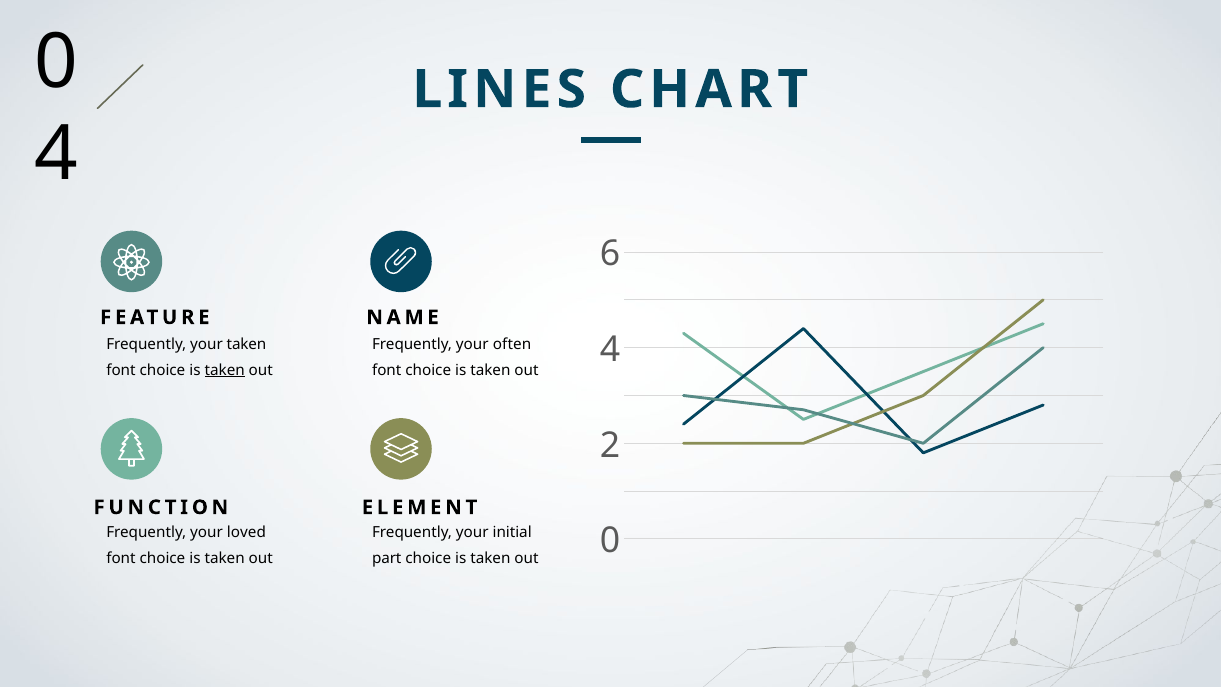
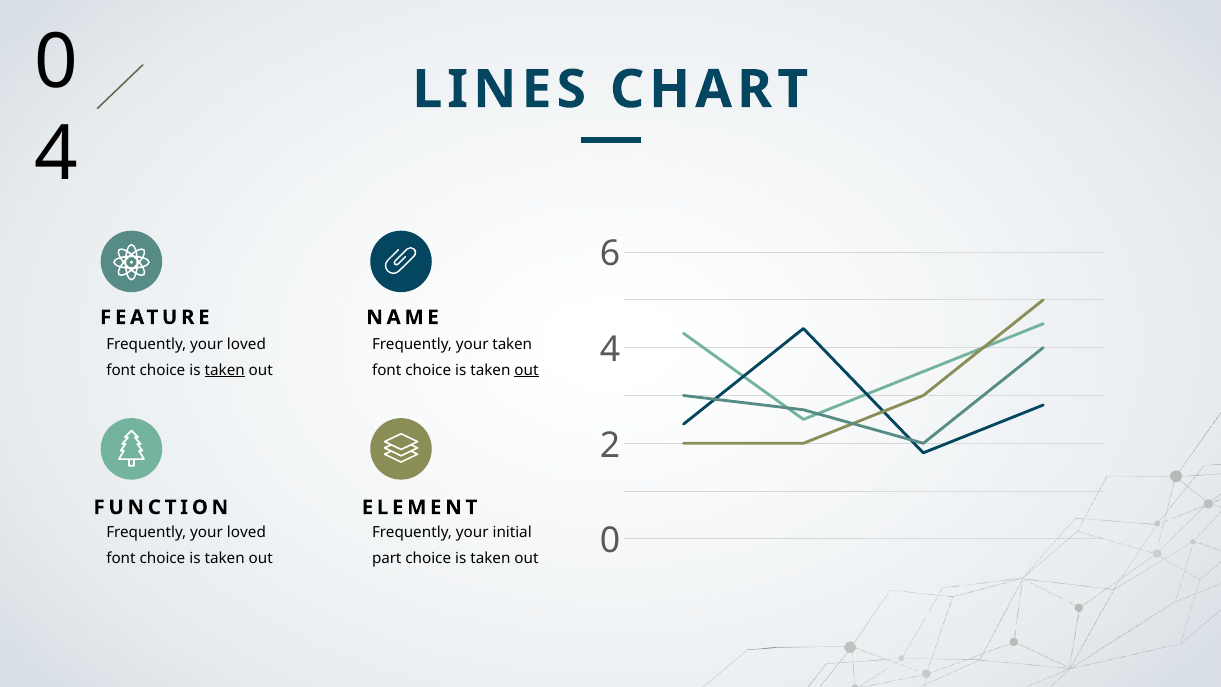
taken: taken -> loved (246, 344)
your often: often -> taken (512, 344)
out underline: none -> present (527, 370)
